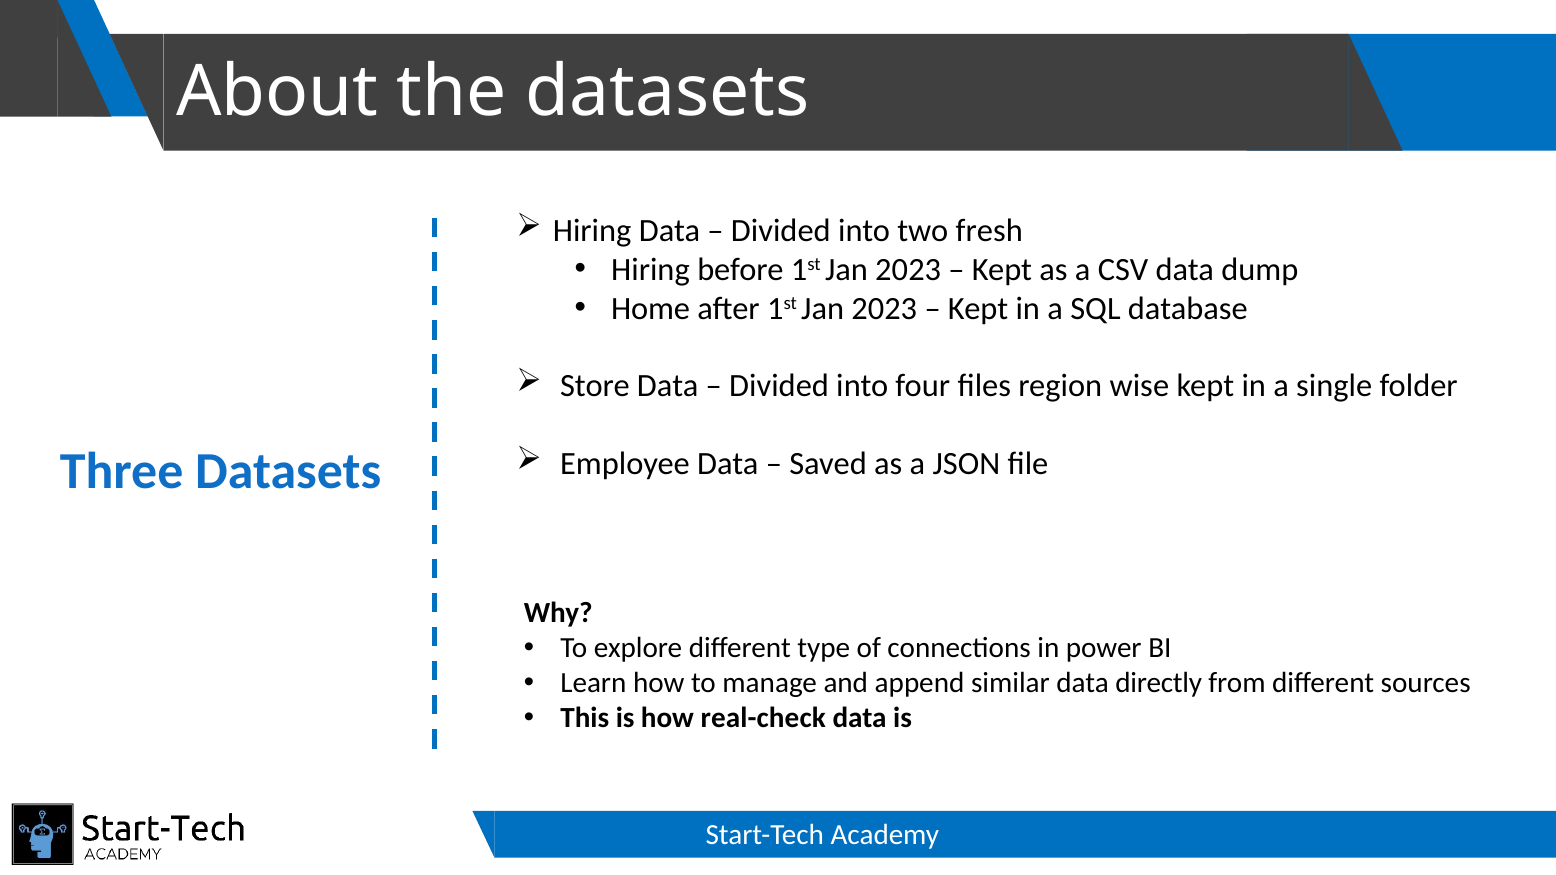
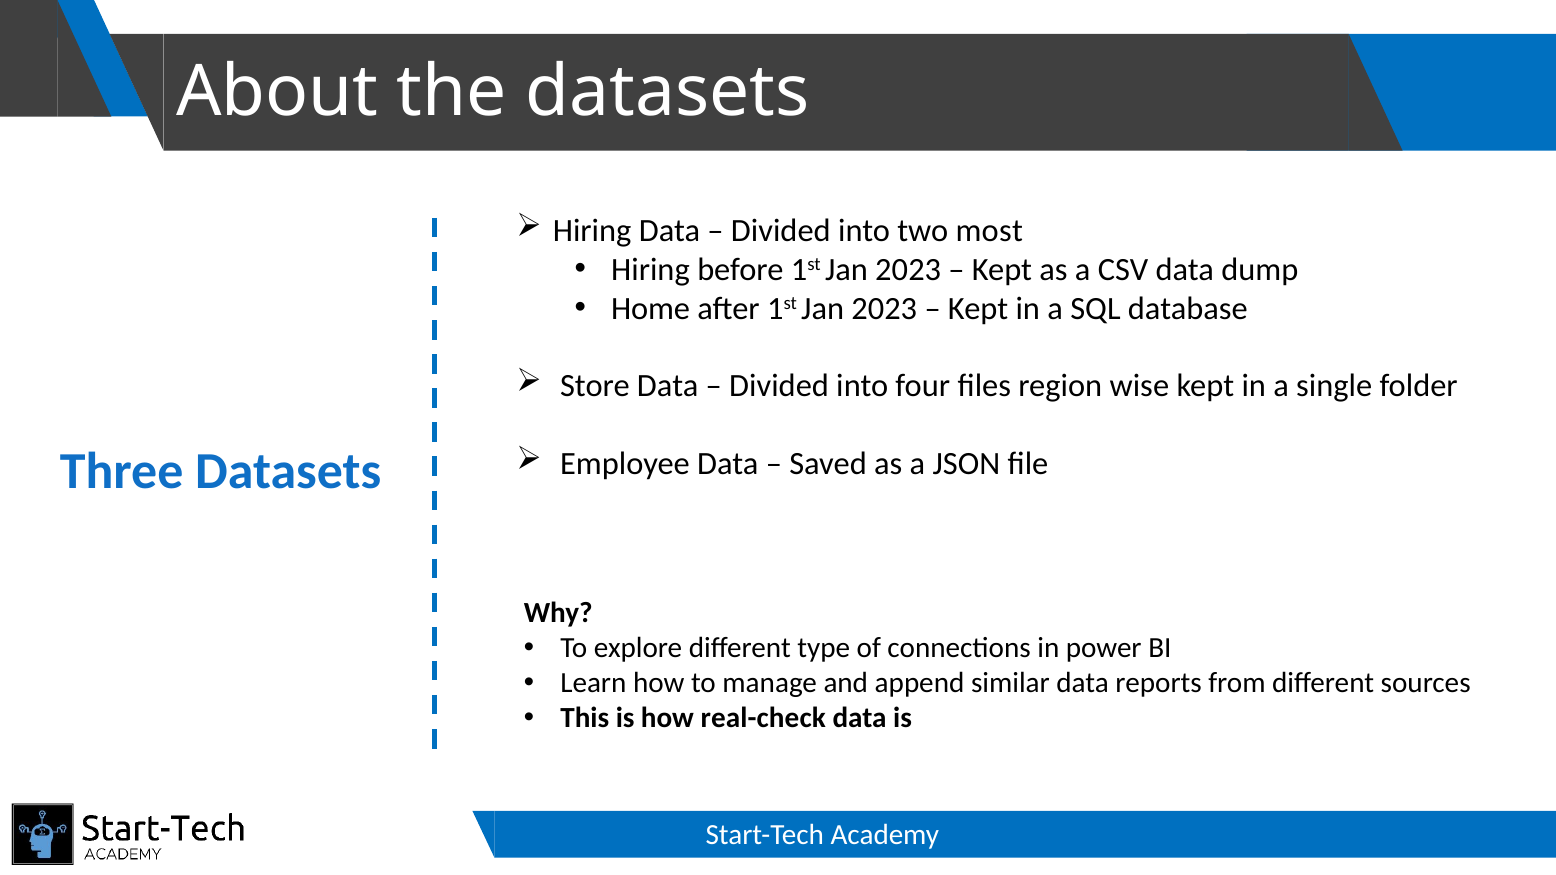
fresh: fresh -> most (989, 231)
directly: directly -> reports (1159, 683)
